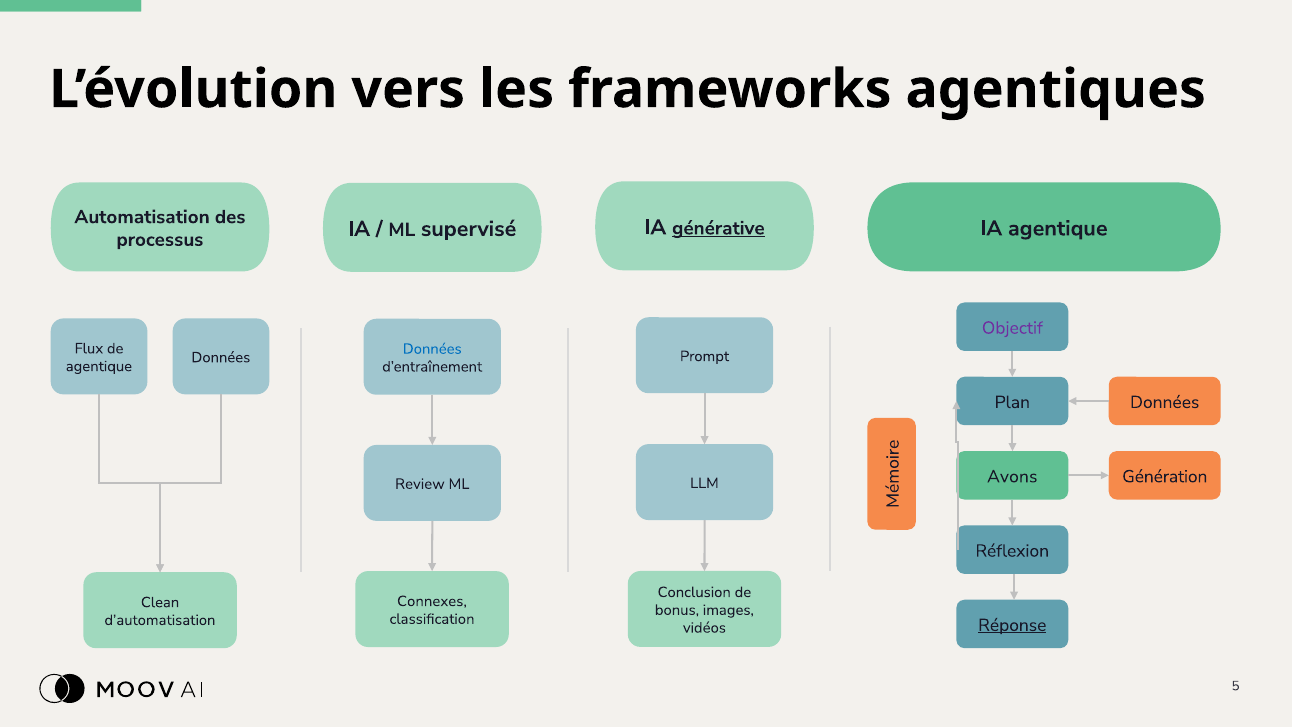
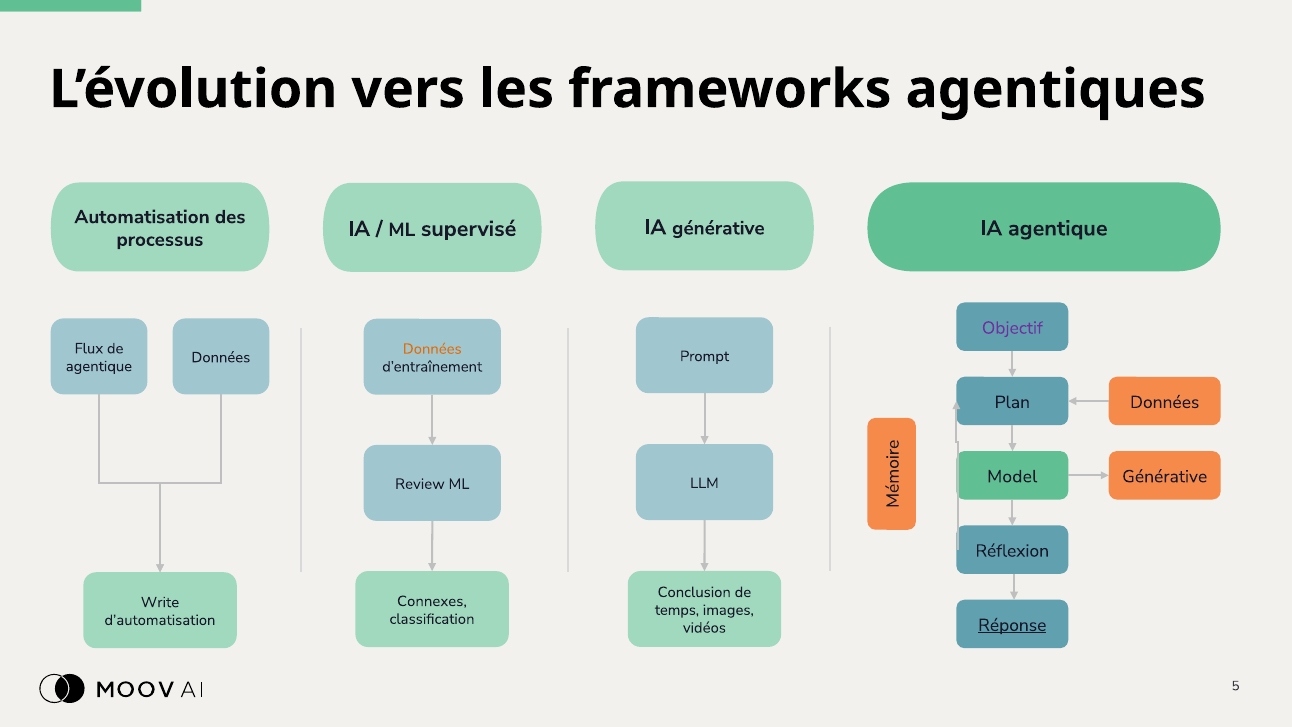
générative underline: present -> none (718, 228)
Données colour: blue -> orange (432, 349)
Avons: Avons -> Model (1012, 476)
Génération: Génération -> Générative (1165, 476)
Clean: Clean -> Write (160, 602)
bonus: bonus -> temps (677, 610)
